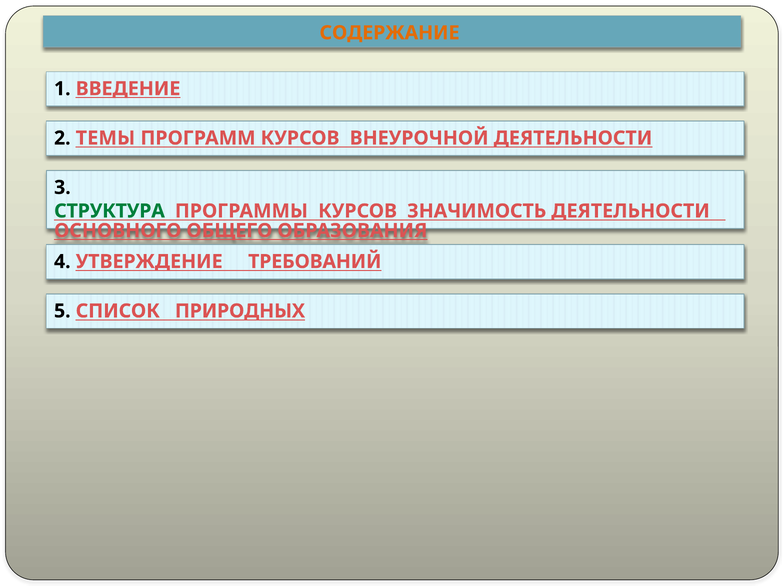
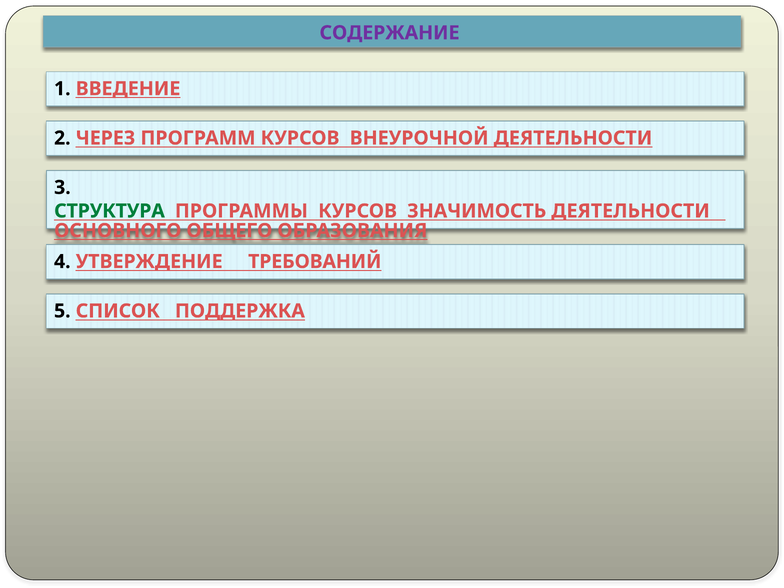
СОДЕРЖАНИЕ colour: orange -> purple (389, 33)
ТЕМЫ: ТЕМЫ -> ЧЕРЕЗ (106, 138)
ПРИРОДНЫХ: ПРИРОДНЫХ -> ПОДДЕРЖКА (240, 311)
